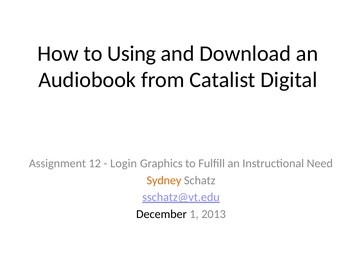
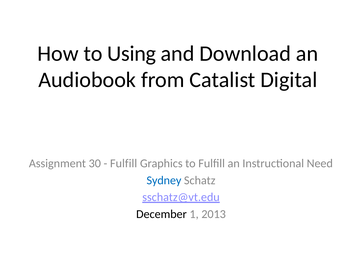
12: 12 -> 30 (95, 164)
Login: Login -> Fulfill (124, 164)
Sydney colour: orange -> blue (164, 181)
